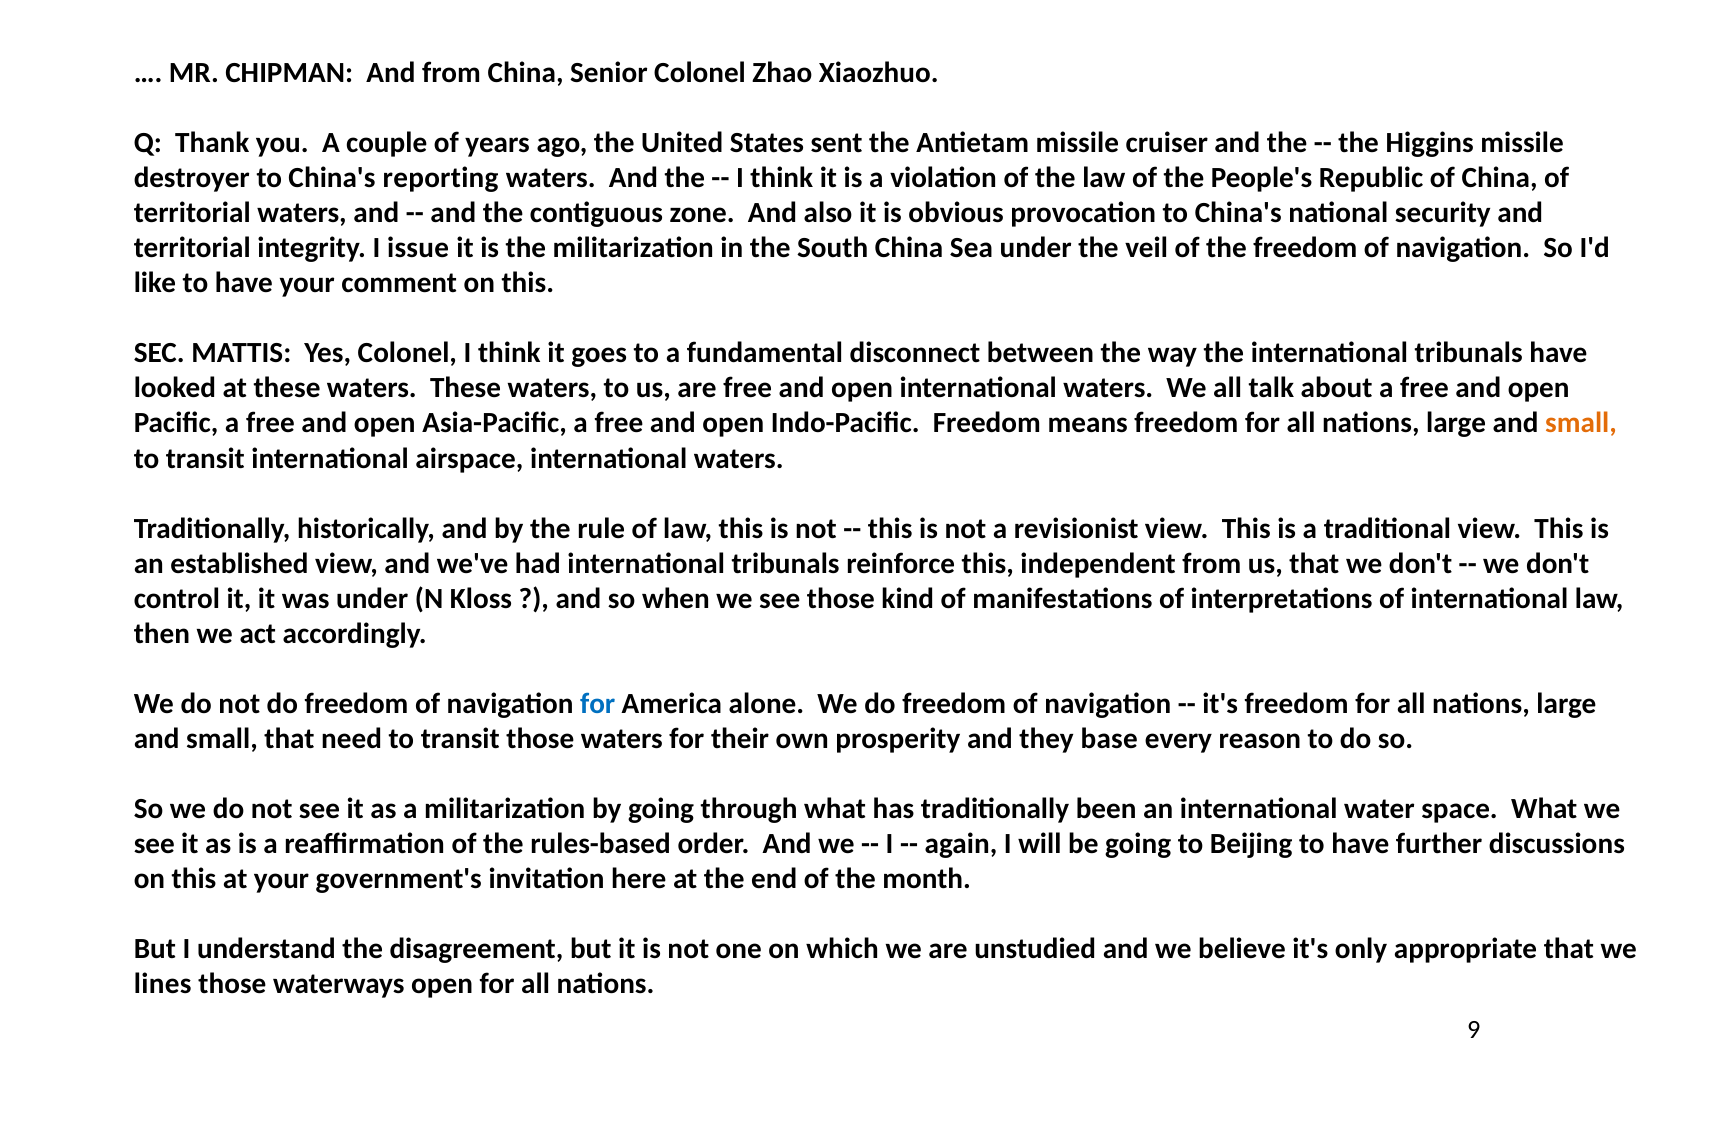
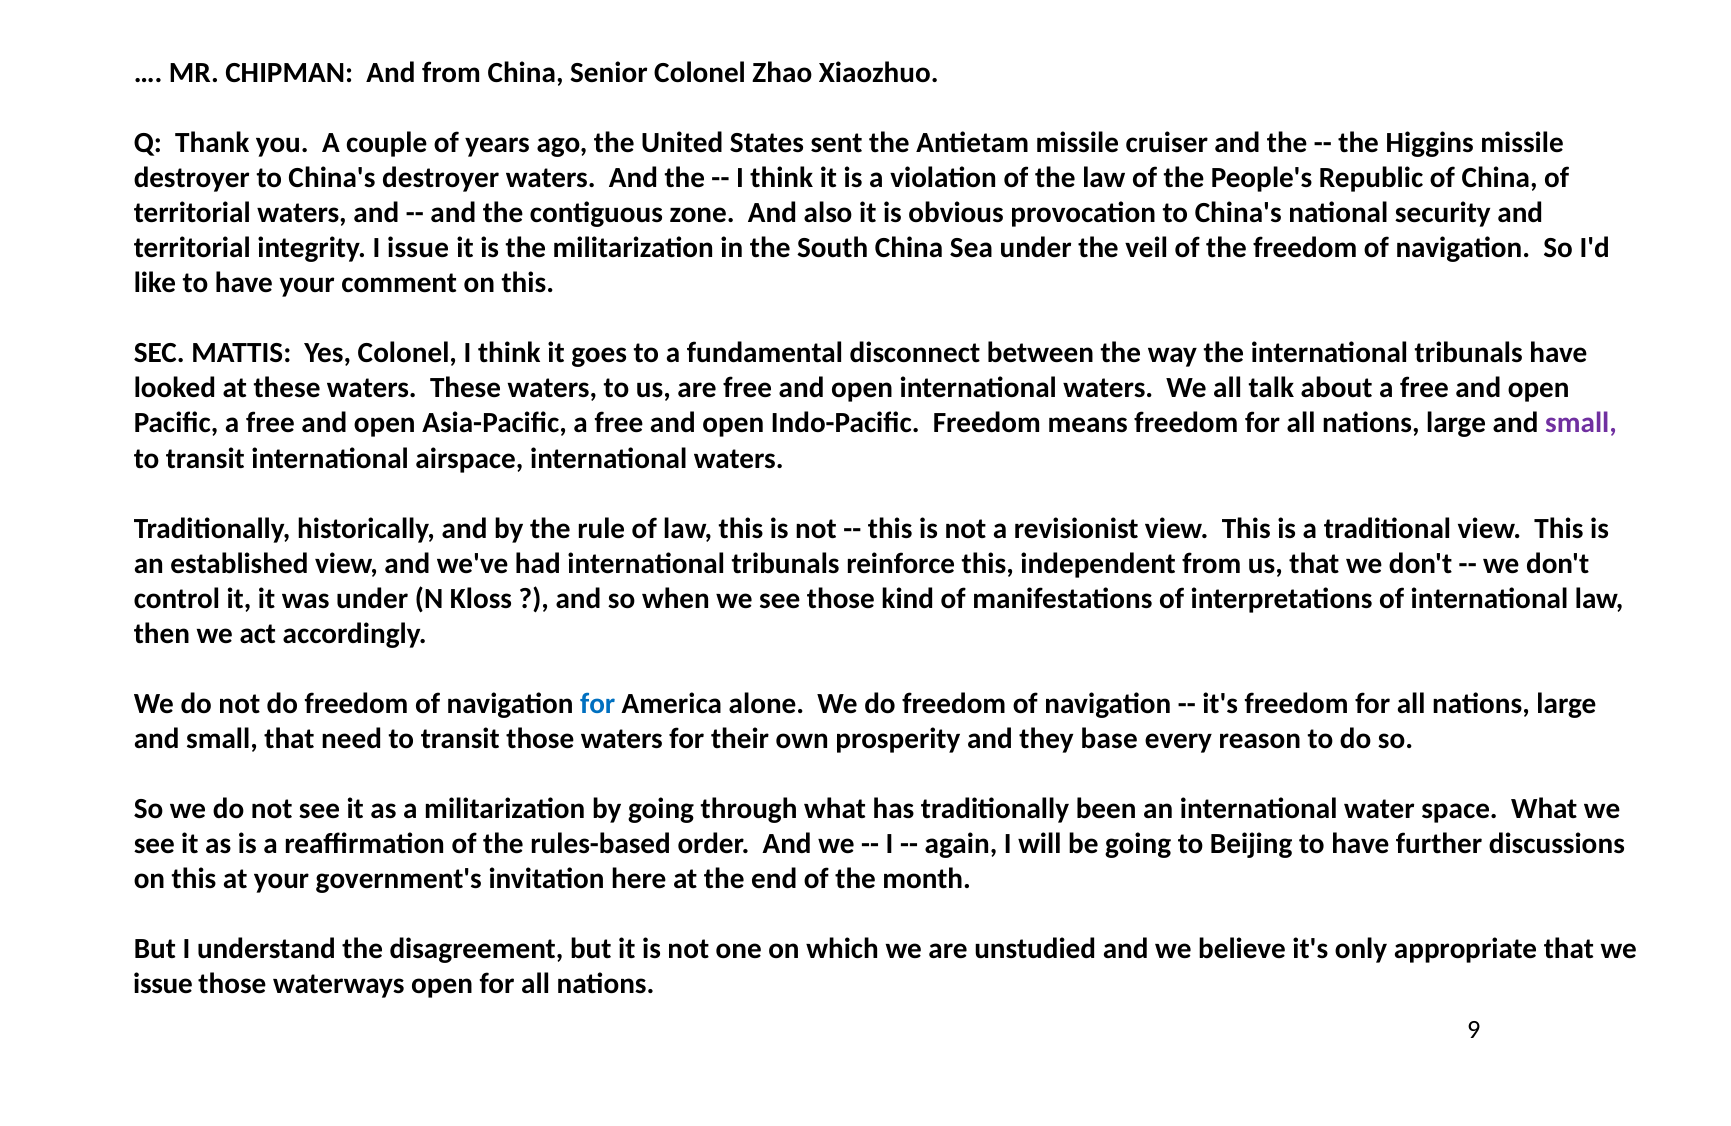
China's reporting: reporting -> destroyer (441, 178)
small colour: orange -> purple (1581, 423)
lines: lines -> issue (163, 984)
